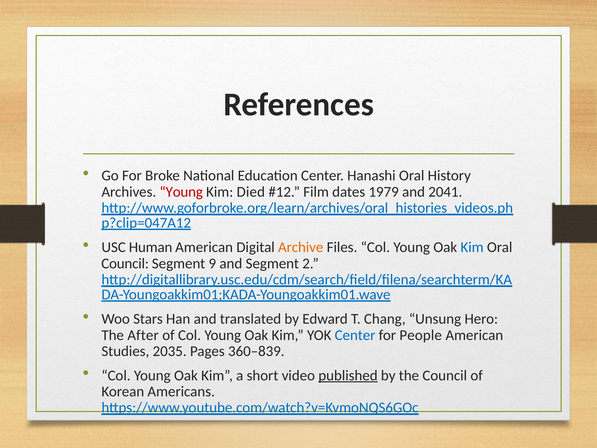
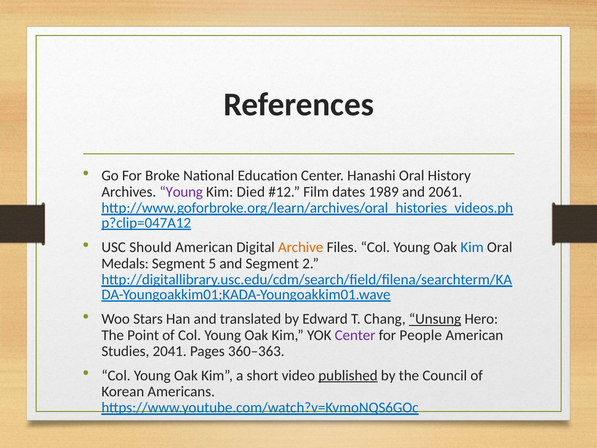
Young colour: red -> purple (181, 192)
1979: 1979 -> 1989 (384, 192)
2041: 2041 -> 2061 (445, 192)
Human: Human -> Should (150, 247)
Council: Council -> Medals (125, 263)
9: 9 -> 5 (212, 263)
Unsung underline: none -> present (435, 319)
After: After -> Point (143, 335)
Center colour: blue -> purple (355, 335)
2035: 2035 -> 2041 (170, 351)
360–839: 360–839 -> 360–363 (256, 351)
